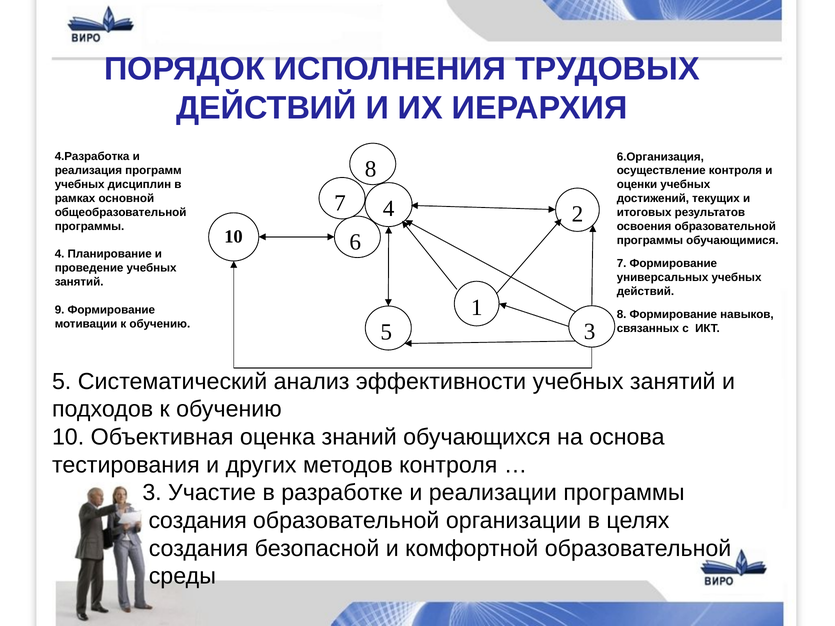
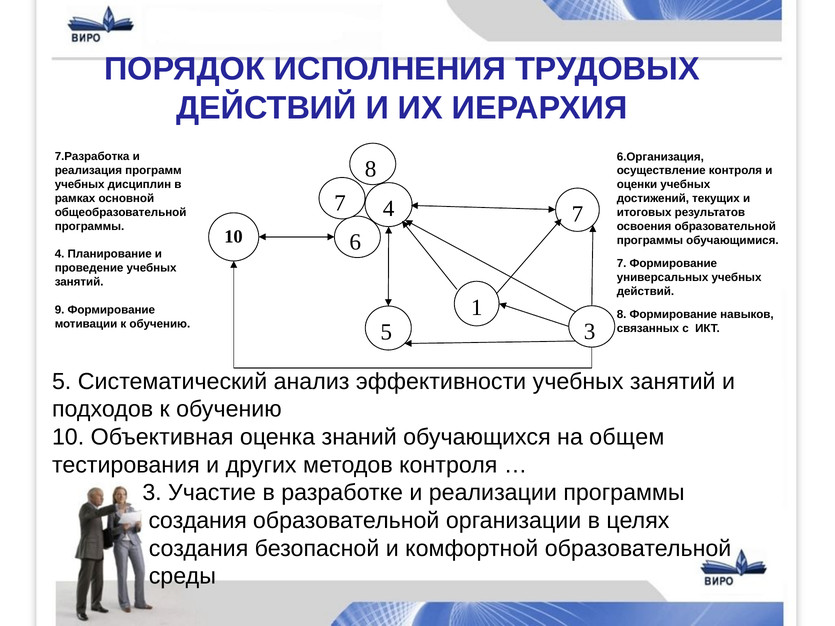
4.Разработка: 4.Разработка -> 7.Разработка (92, 157)
4 2: 2 -> 7 (577, 214)
основа: основа -> общем (627, 437)
